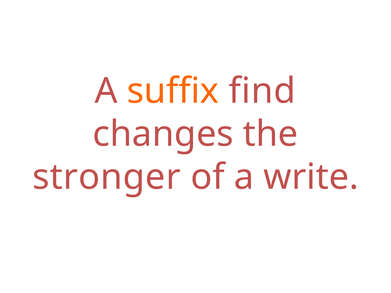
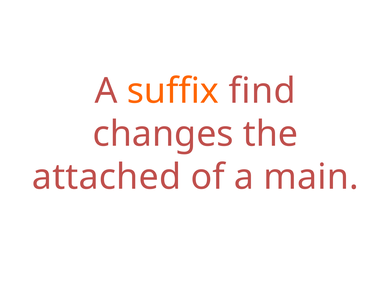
stronger: stronger -> attached (107, 177)
write: write -> main (311, 177)
